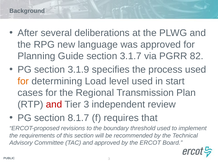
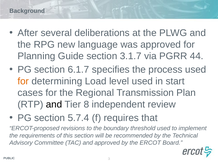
82: 82 -> 44 (197, 56)
3.1.9: 3.1.9 -> 6.1.7 (78, 70)
and colour: red -> black (54, 105)
Tier 3: 3 -> 8 (86, 105)
8.1.7: 8.1.7 -> 5.7.4 (78, 118)
